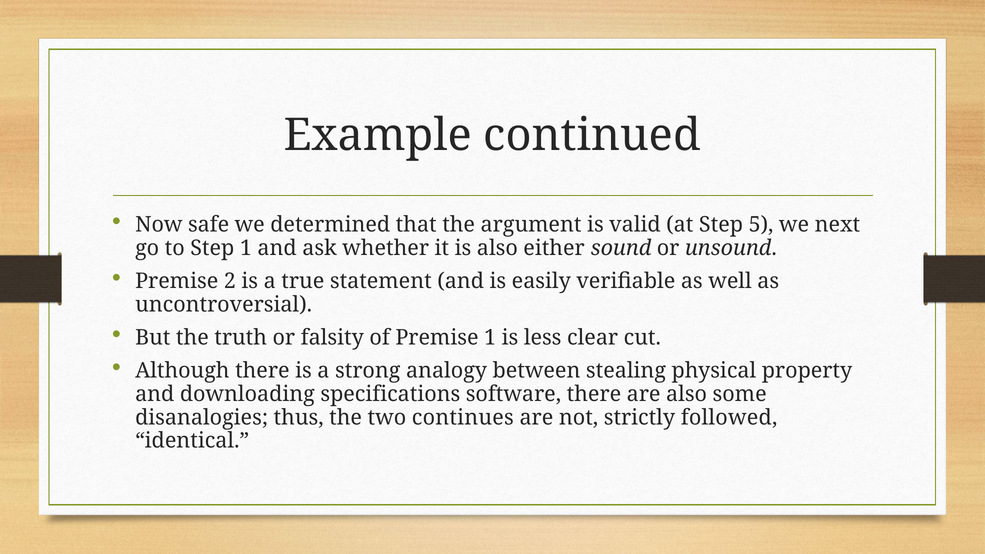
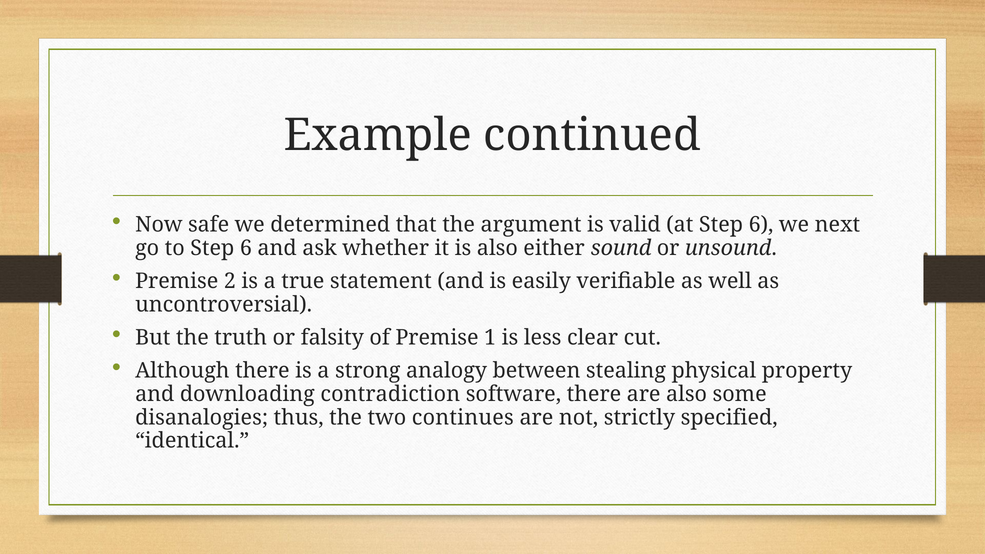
at Step 5: 5 -> 6 (761, 225)
to Step 1: 1 -> 6 (246, 248)
specifications: specifications -> contradiction (390, 394)
followed: followed -> specified (729, 417)
